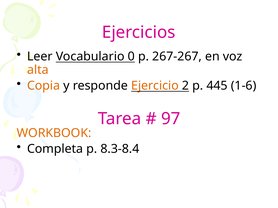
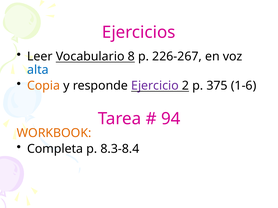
0: 0 -> 8 (131, 57)
267-267: 267-267 -> 226-267 (177, 57)
alta colour: orange -> blue (38, 70)
Ejercicio colour: orange -> purple (155, 86)
445: 445 -> 375 (217, 86)
97: 97 -> 94 (171, 119)
